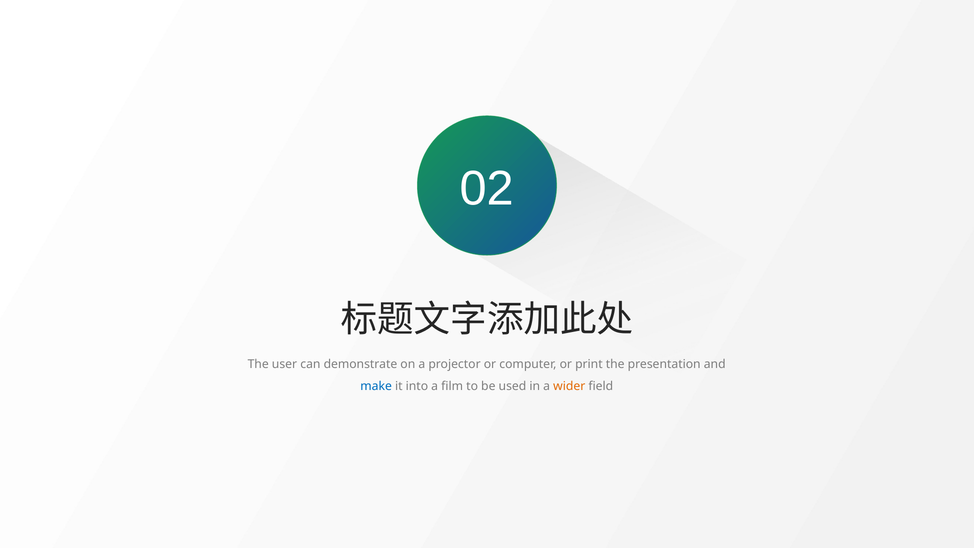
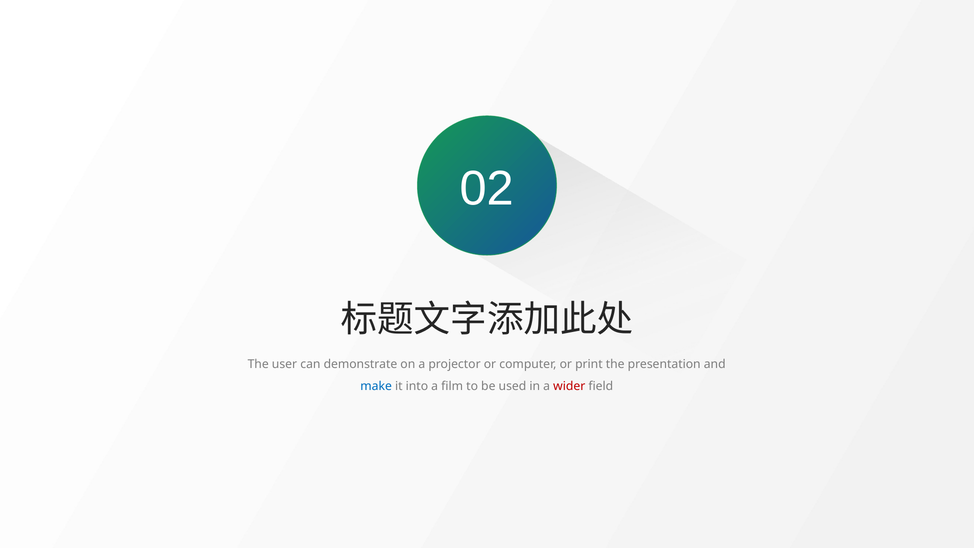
wider colour: orange -> red (569, 386)
